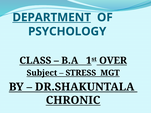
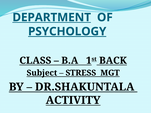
PSYCHOLOGY underline: none -> present (67, 32)
OVER: OVER -> BACK (113, 61)
CHRONIC: CHRONIC -> ACTIVITY (73, 100)
